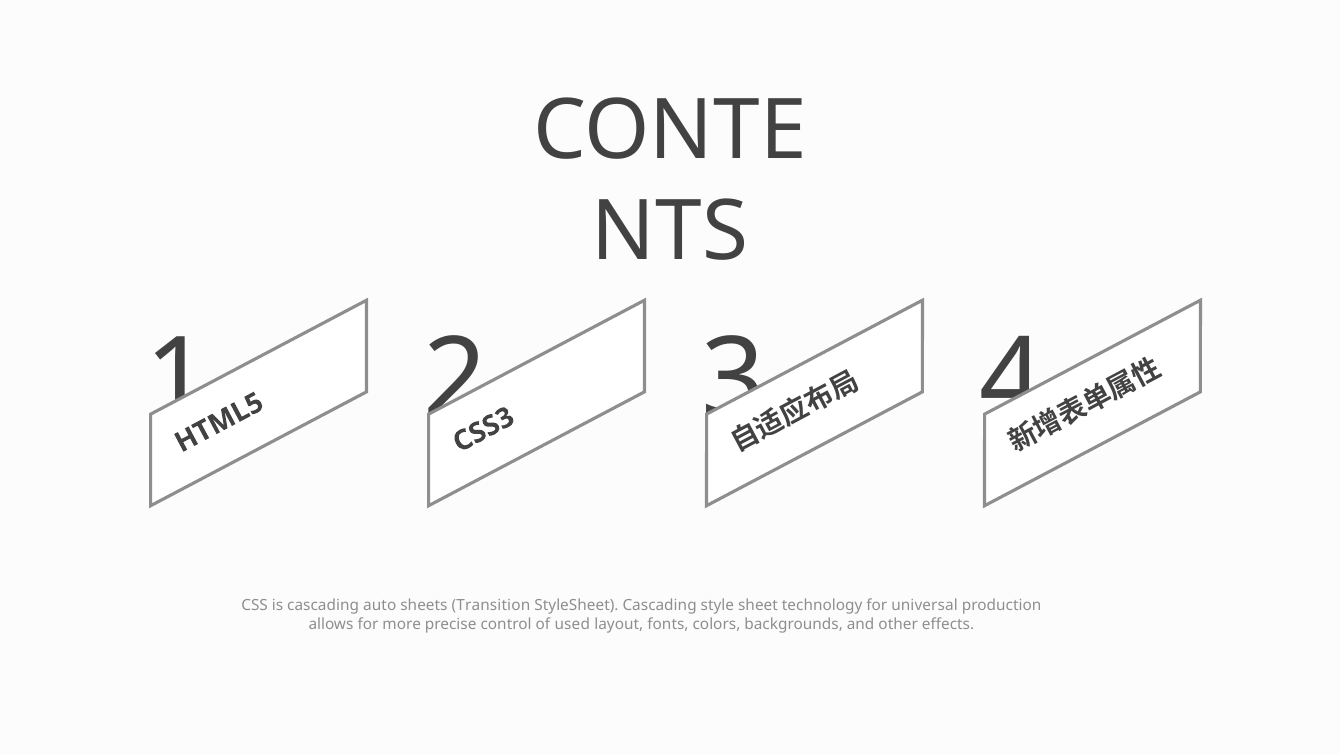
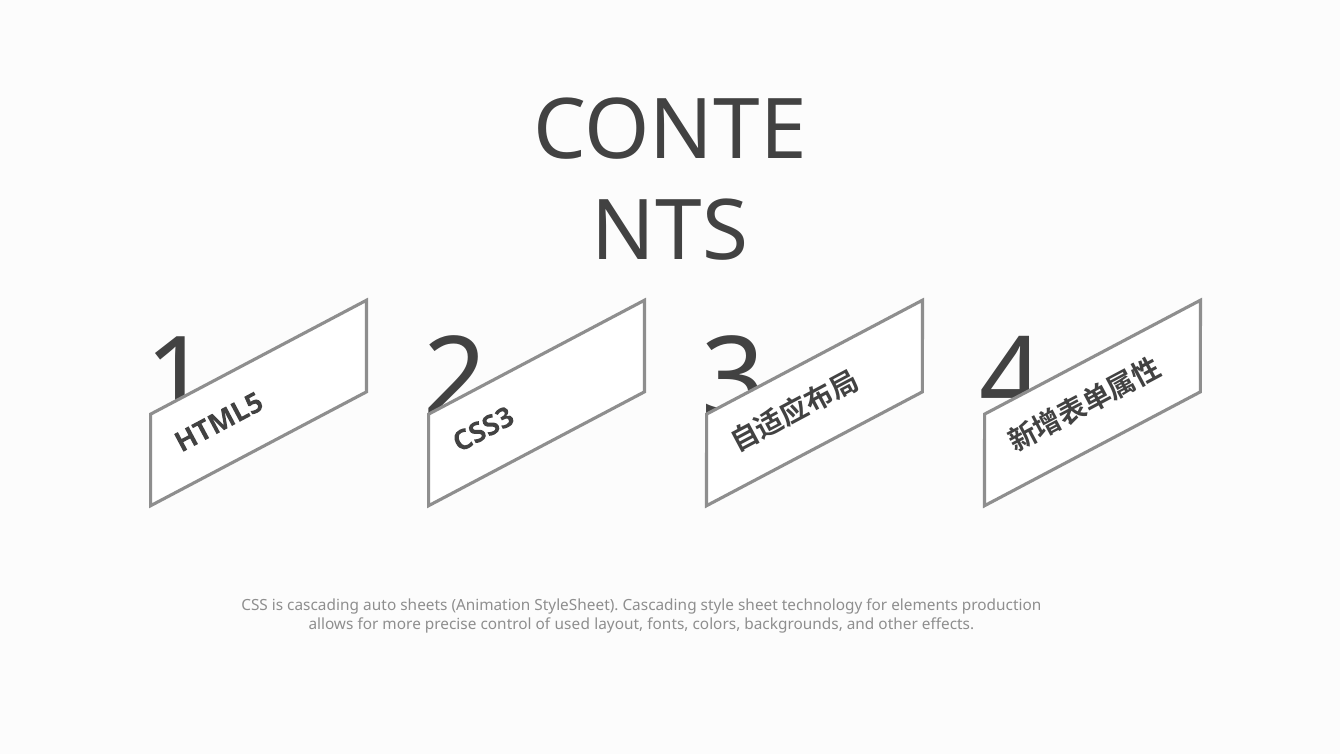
Transition: Transition -> Animation (491, 606)
universal: universal -> elements (925, 606)
